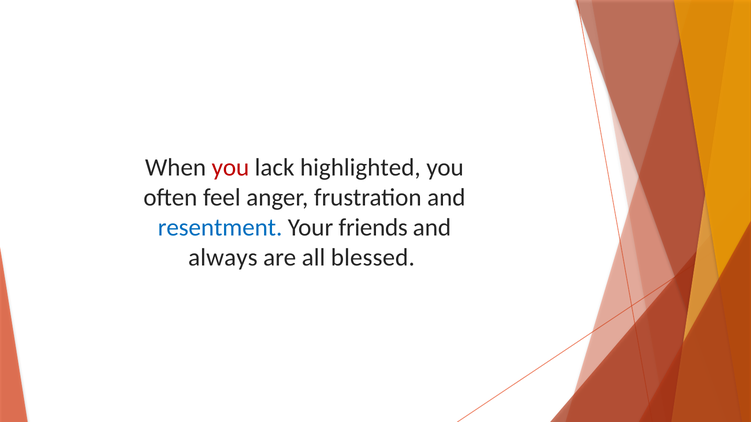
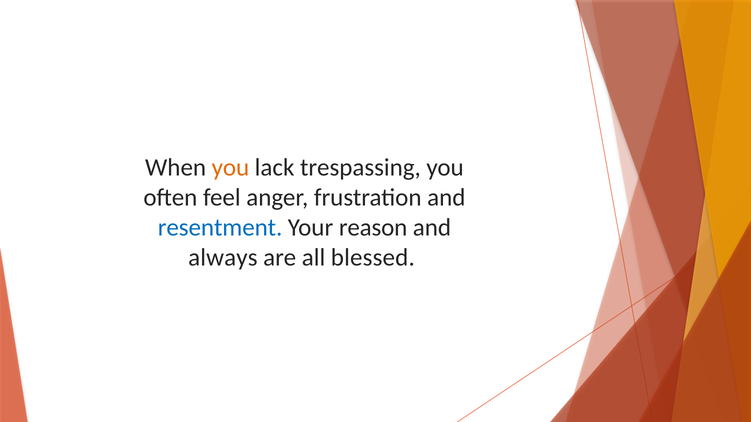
you colour: red -> orange (230, 168)
highlighted: highlighted -> trespassing (360, 168)
friends: friends -> reason (373, 228)
